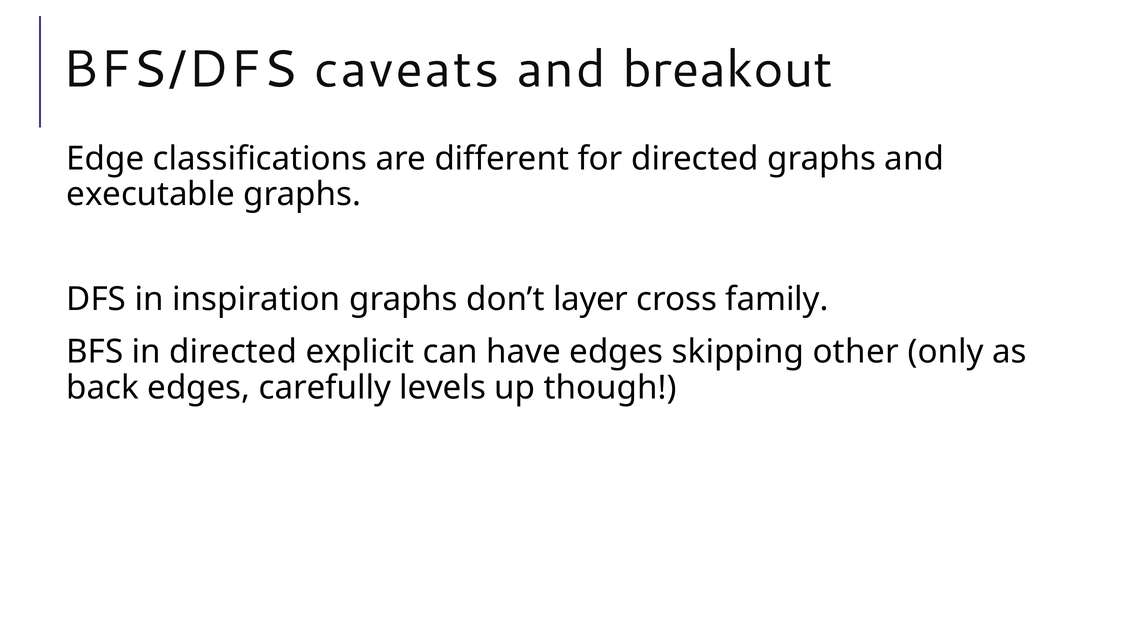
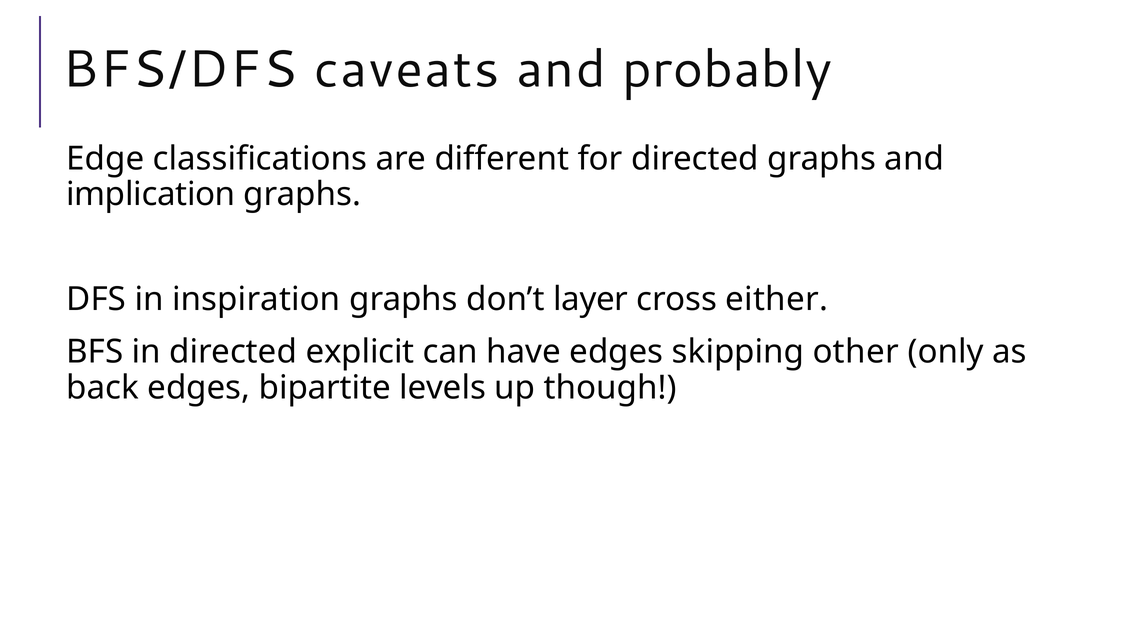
breakout: breakout -> probably (727, 70)
executable: executable -> implication (151, 194)
family: family -> either (777, 299)
carefully: carefully -> bipartite (325, 387)
